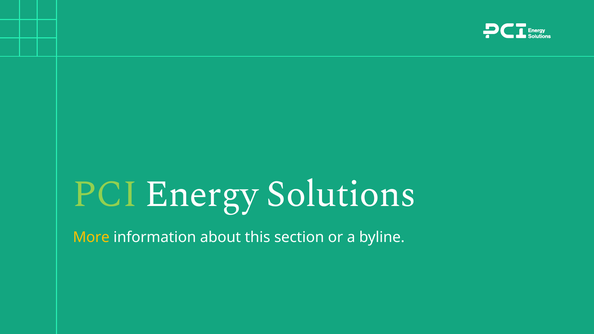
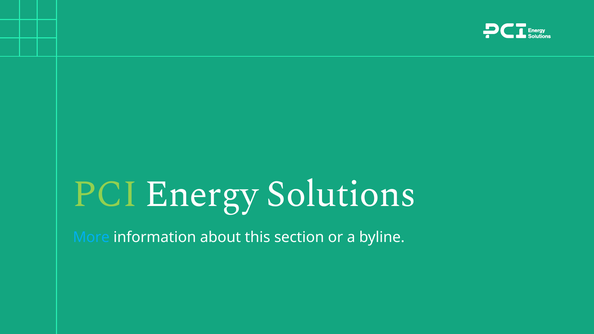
More colour: yellow -> light blue (91, 237)
